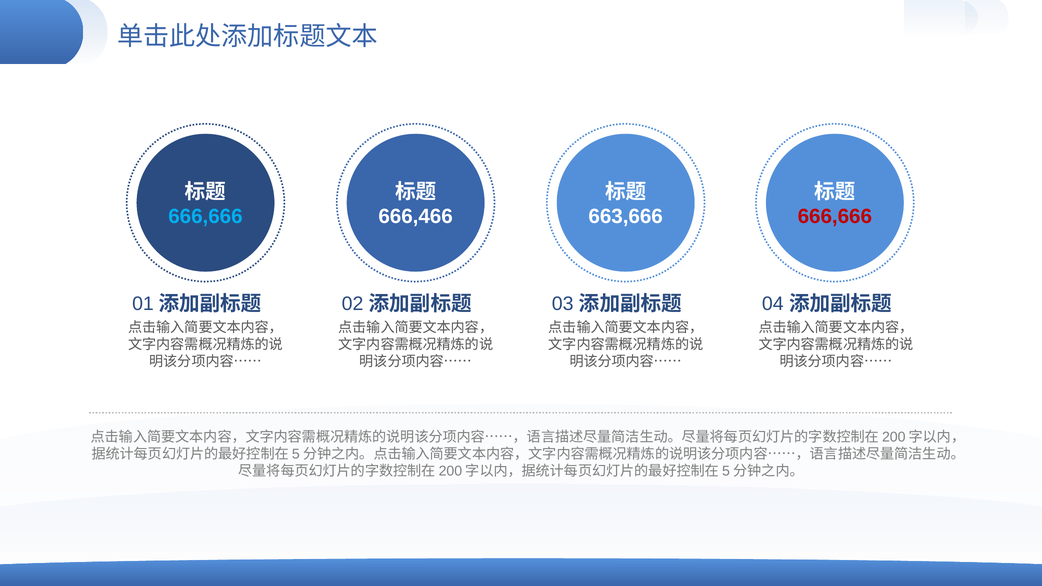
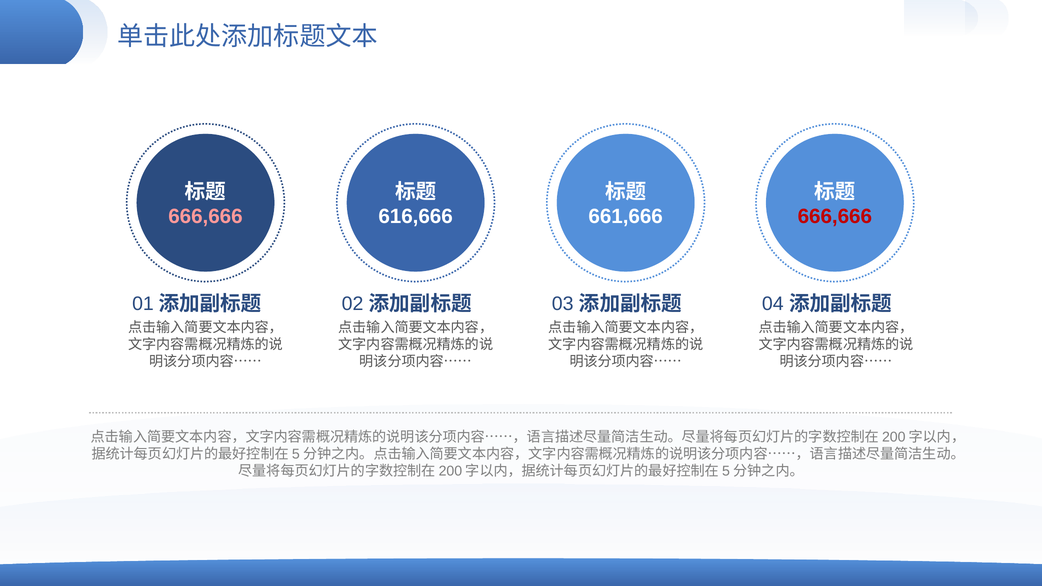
666,666 colour: light blue -> pink (205, 217)
666,466: 666,466 -> 616,666 (416, 217)
663,666: 663,666 -> 661,666 (626, 217)
